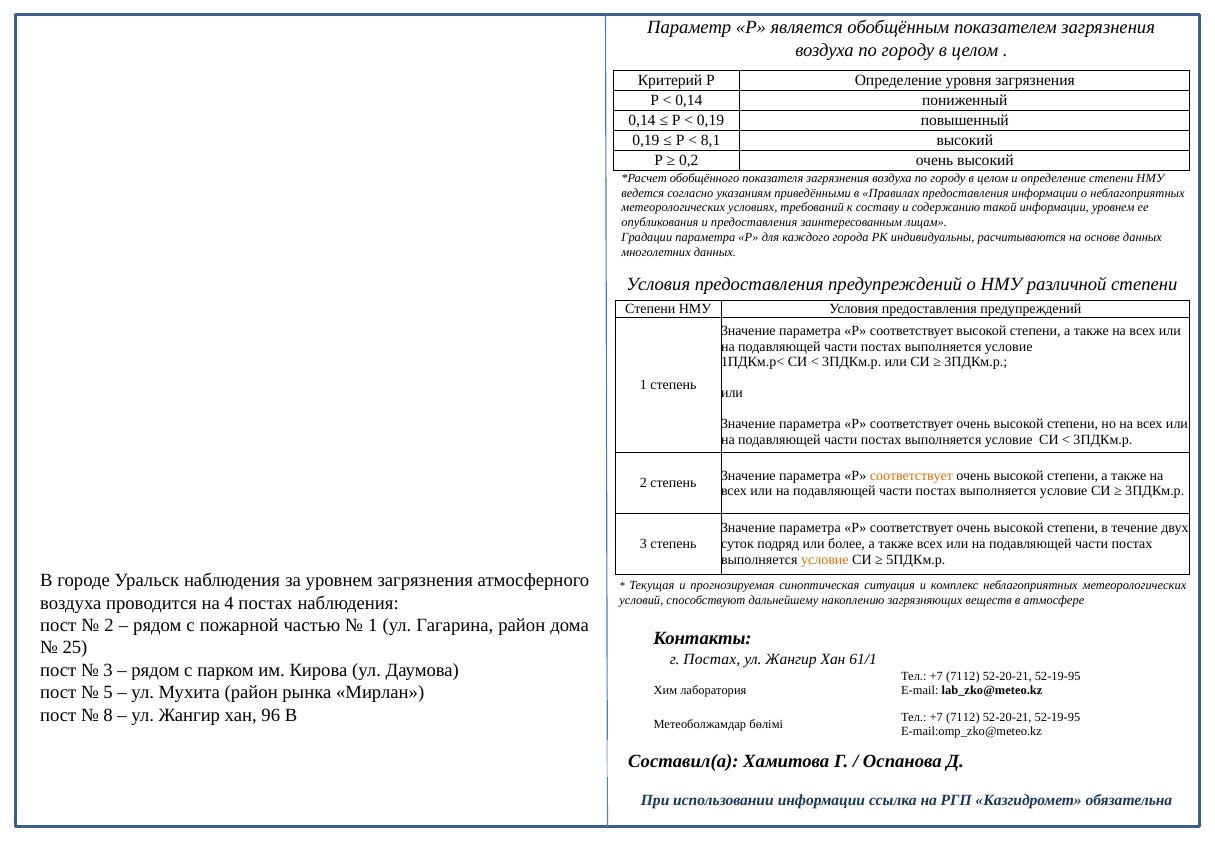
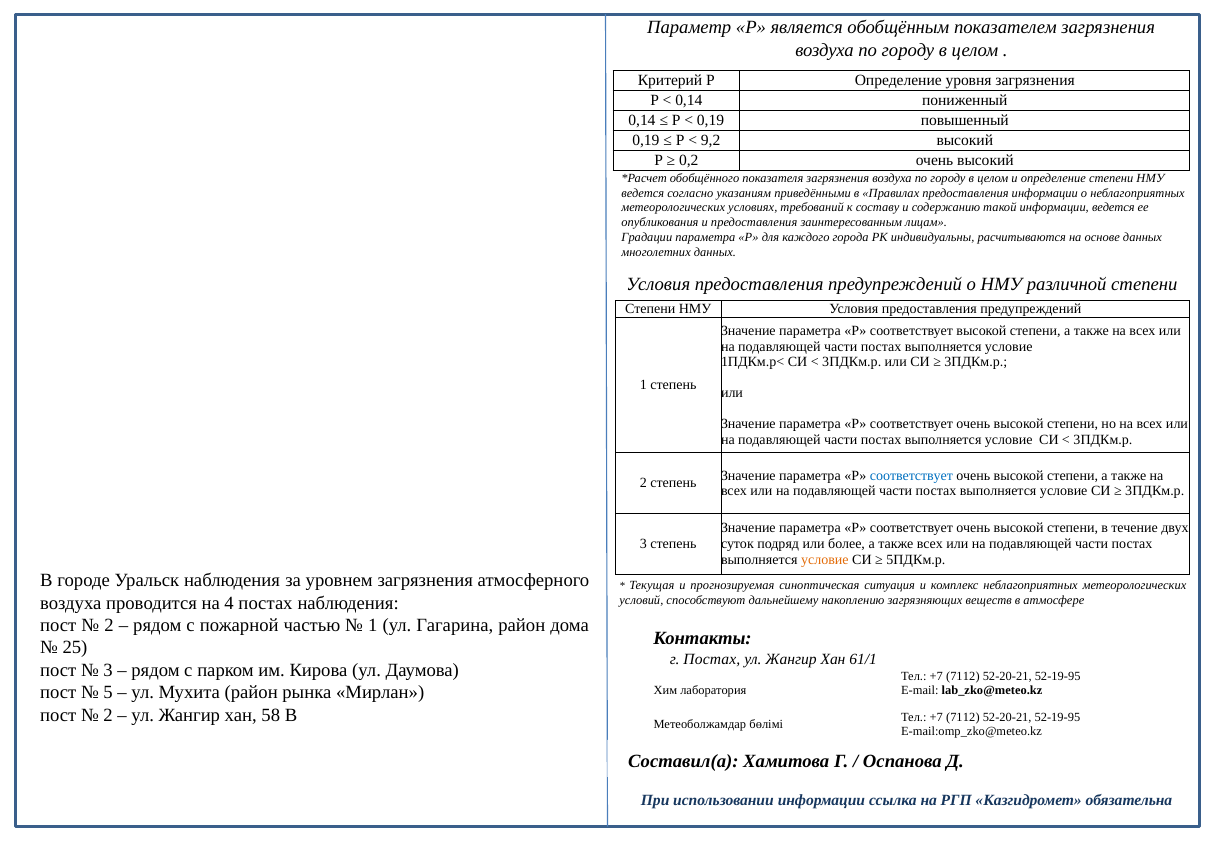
8,1: 8,1 -> 9,2 (711, 141)
информации уровнем: уровнем -> ведется (1113, 208)
соответствует colour: orange -> blue (911, 475)
8: 8 -> 2 (108, 715)
96: 96 -> 58 (271, 715)
